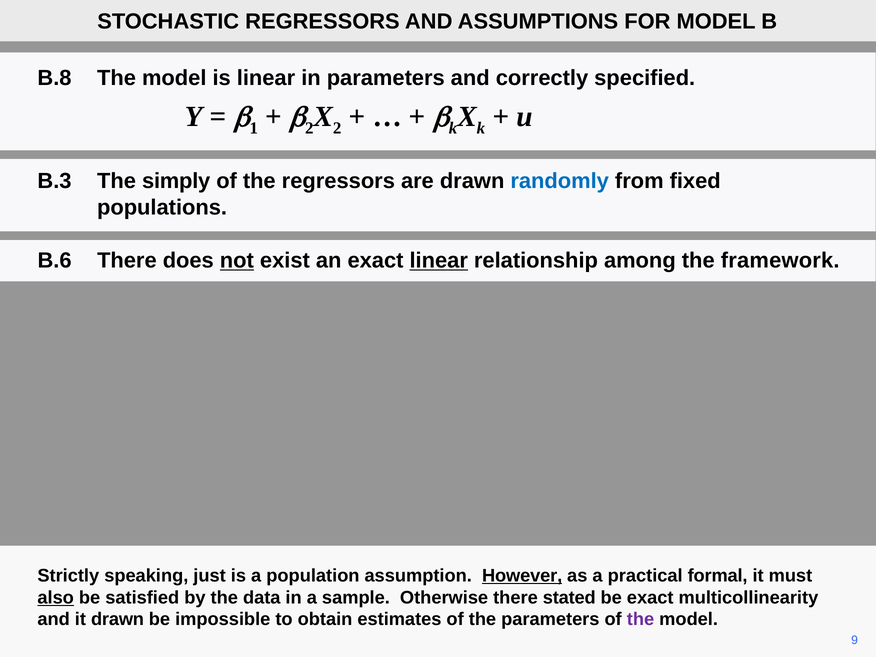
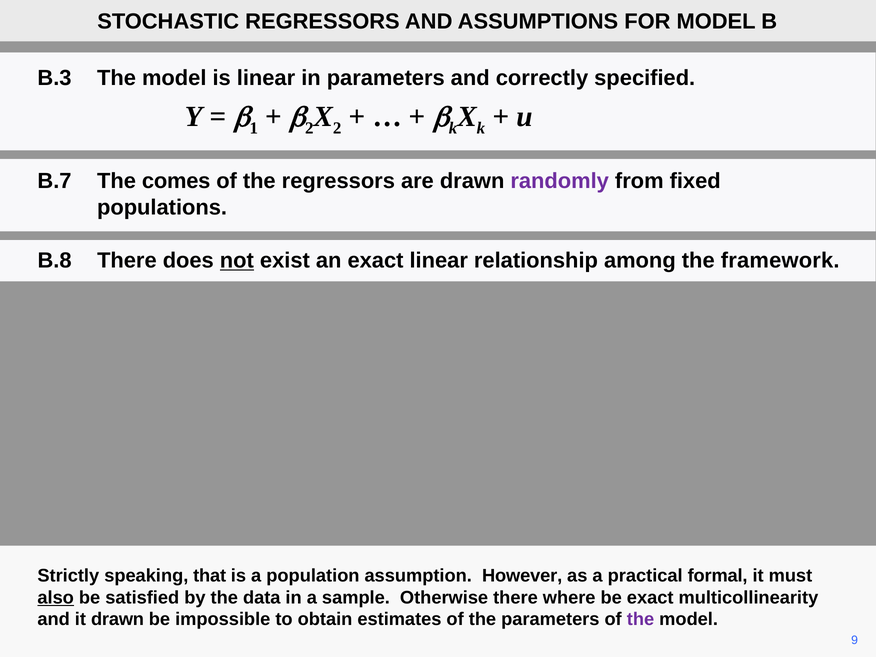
B.8: B.8 -> B.3 (55, 78)
B.3: B.3 -> B.7 (55, 181)
simply: simply -> comes (176, 181)
randomly colour: blue -> purple (560, 181)
B.6: B.6 -> B.8 (55, 261)
linear underline: present -> none (439, 261)
just: just -> that (210, 576)
However underline: present -> none (522, 576)
stated: stated -> where (569, 597)
